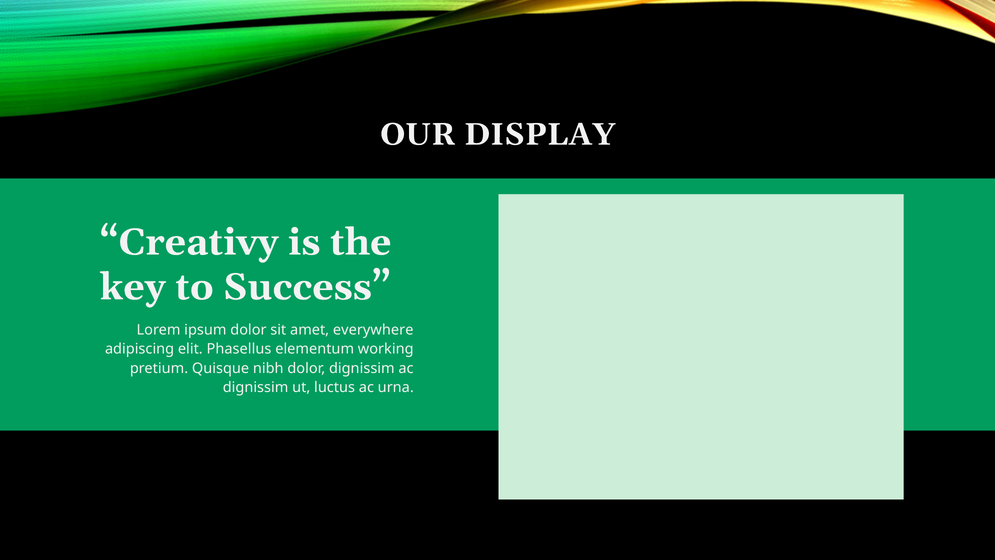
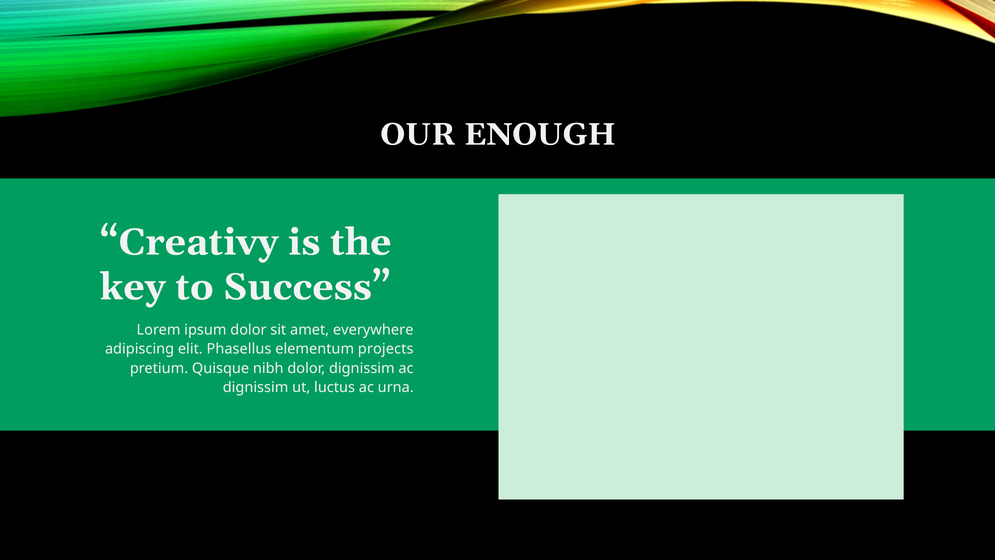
DISPLAY: DISPLAY -> ENOUGH (540, 134)
working: working -> projects (386, 349)
